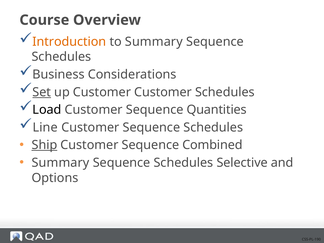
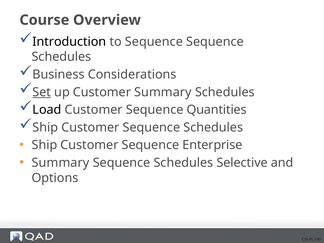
Introduction colour: orange -> black (69, 42)
to Summary: Summary -> Sequence (154, 42)
Customer Customer: Customer -> Summary (163, 92)
Line: Line -> Ship (45, 127)
Ship underline: present -> none (44, 145)
Combined: Combined -> Enterprise (212, 145)
